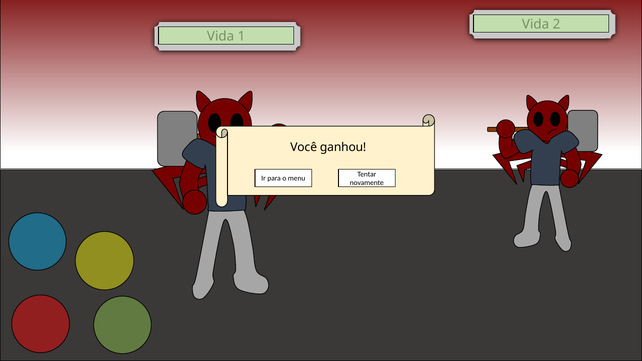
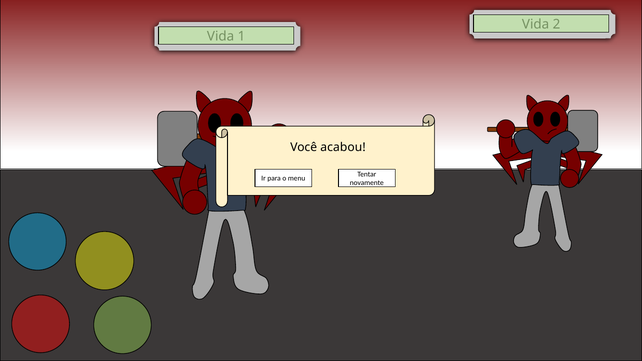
ganhou: ganhou -> acabou (343, 147)
